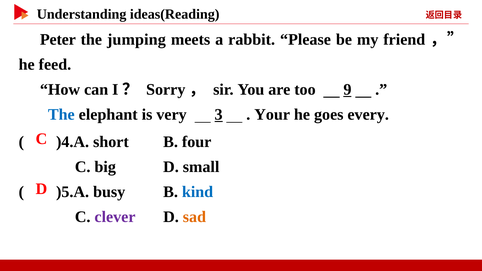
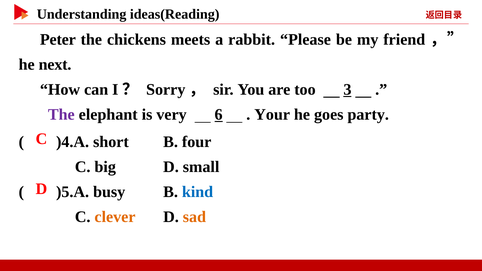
jumping: jumping -> chickens (136, 39)
feed: feed -> next (55, 64)
9: 9 -> 3 (347, 90)
The colour: blue -> purple (61, 115)
3: 3 -> 6 (219, 115)
every: every -> party (368, 115)
clever colour: purple -> orange (115, 217)
